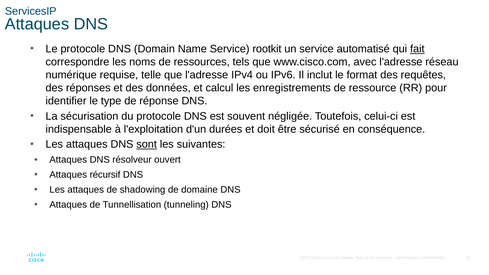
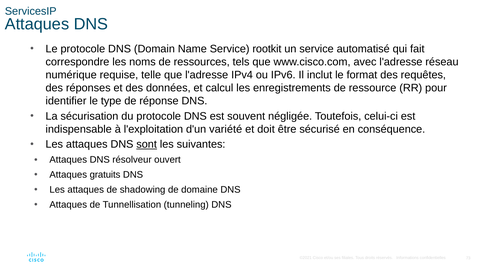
fait underline: present -> none (417, 49)
durées: durées -> variété (226, 129)
récursif: récursif -> gratuits (105, 175)
